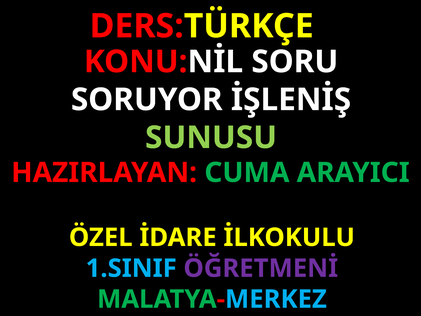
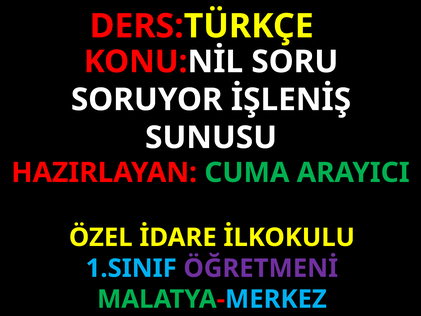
SUNUSU colour: light green -> white (211, 138)
